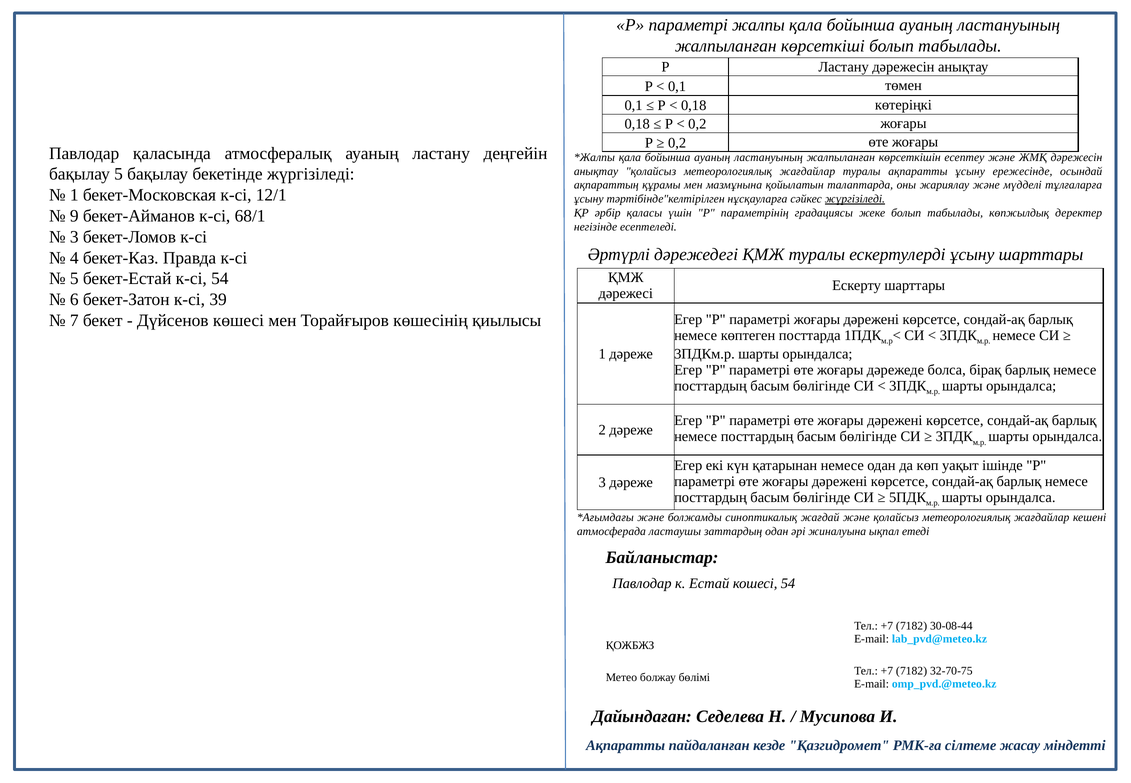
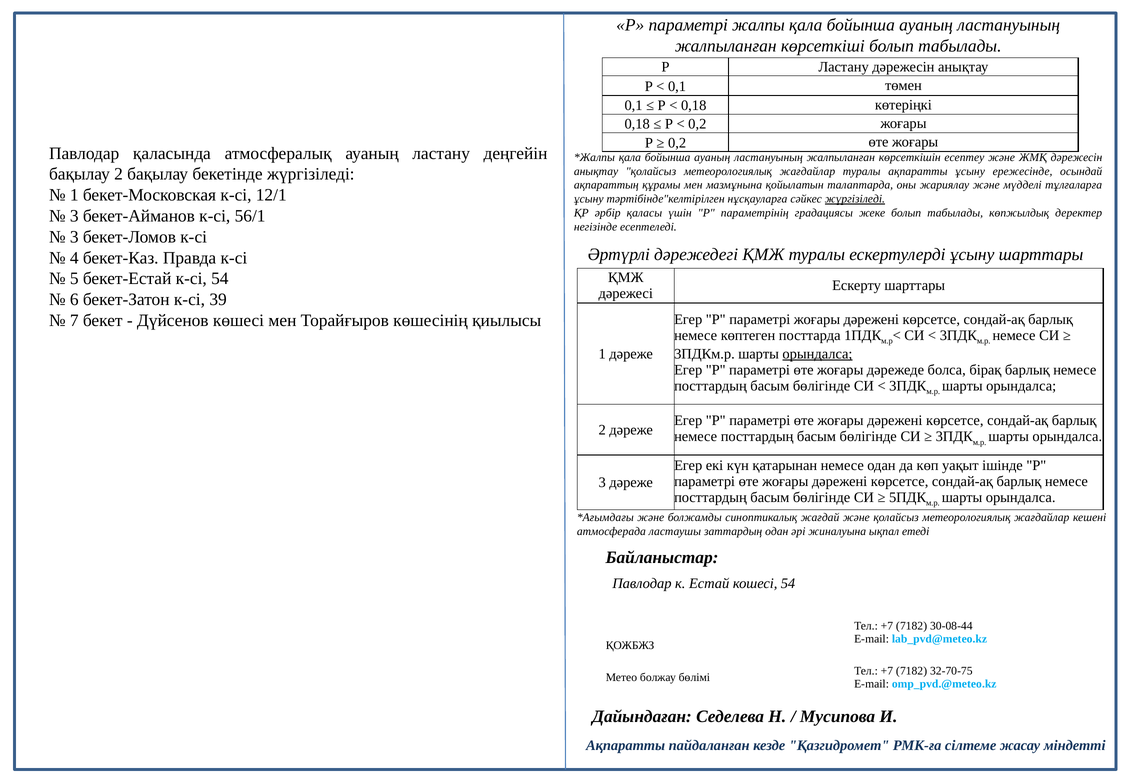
бақылау 5: 5 -> 2 (119, 174)
9: 9 -> 3 (74, 216)
68/1: 68/1 -> 56/1 (250, 216)
орындалса underline: none -> present (817, 354)
